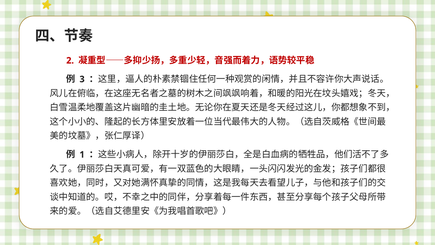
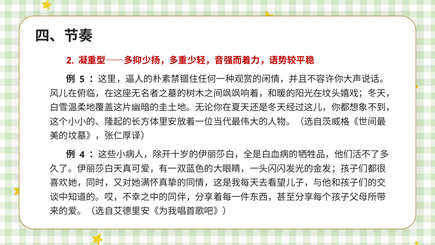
3: 3 -> 5 (82, 79)
1: 1 -> 4 (82, 154)
